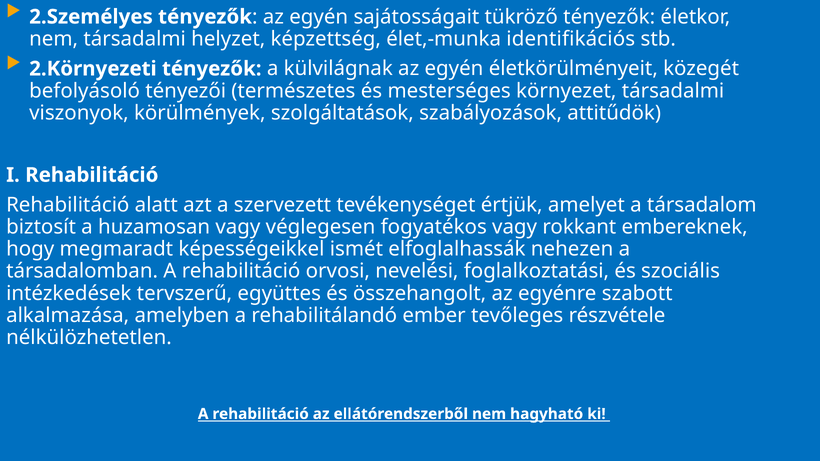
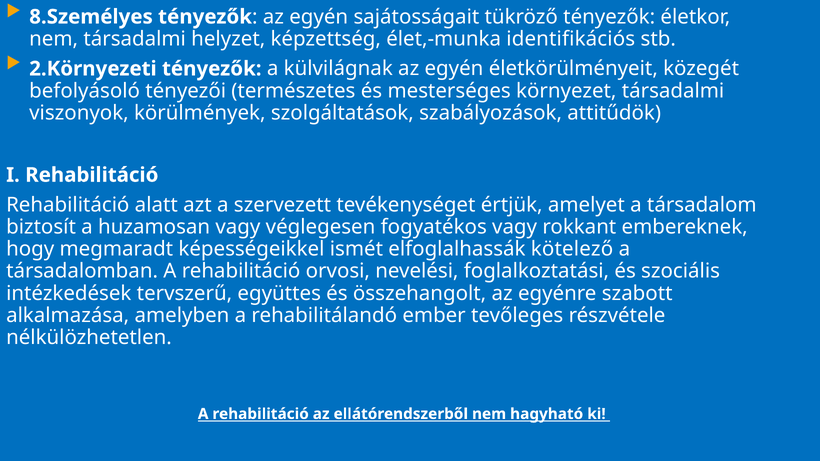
2.Személyes: 2.Személyes -> 8.Személyes (91, 17)
nehezen: nehezen -> kötelező (572, 249)
